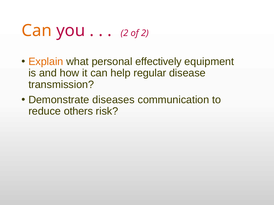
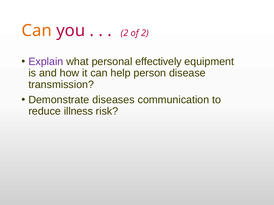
Explain colour: orange -> purple (46, 62)
regular: regular -> person (150, 73)
others: others -> illness (78, 112)
